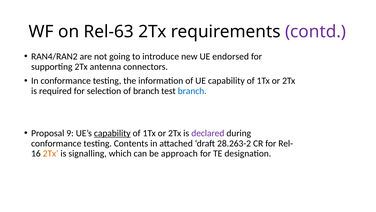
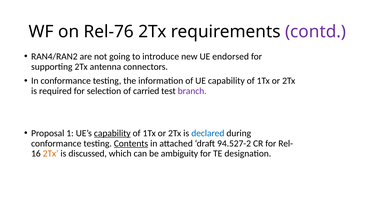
Rel-63: Rel-63 -> Rel-76 (109, 32)
of branch: branch -> carried (146, 91)
branch colour: blue -> purple (192, 91)
9: 9 -> 1 (70, 133)
declared colour: purple -> blue (208, 133)
Contents underline: none -> present (131, 143)
28.263-2: 28.263-2 -> 94.527-2 (234, 143)
signalling: signalling -> discussed (88, 153)
approach: approach -> ambiguity (179, 153)
